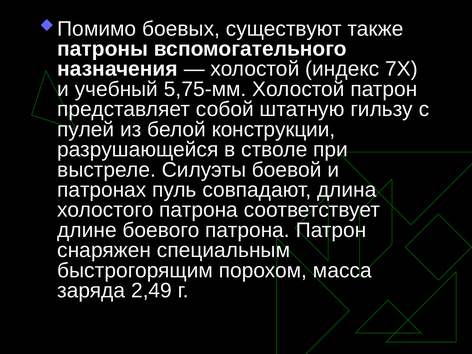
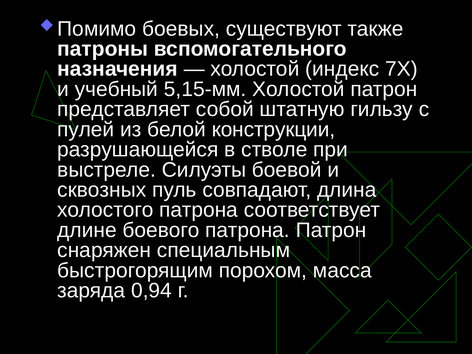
5,75-мм: 5,75-мм -> 5,15-мм (205, 89)
патронах: патронах -> сквозных (102, 190)
2,49: 2,49 -> 0,94 (152, 291)
